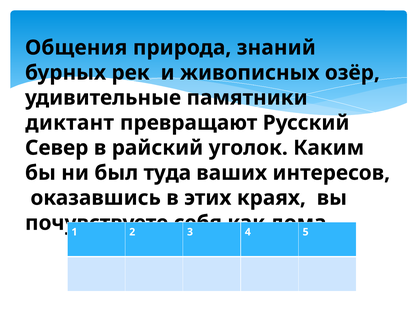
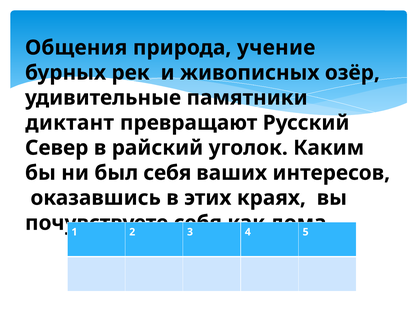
знаний: знаний -> учение (276, 48)
был туда: туда -> себя (167, 173)
